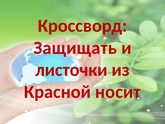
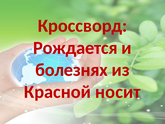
Защищать: Защищать -> Рождается (75, 48)
листочки: листочки -> болезнях (71, 70)
